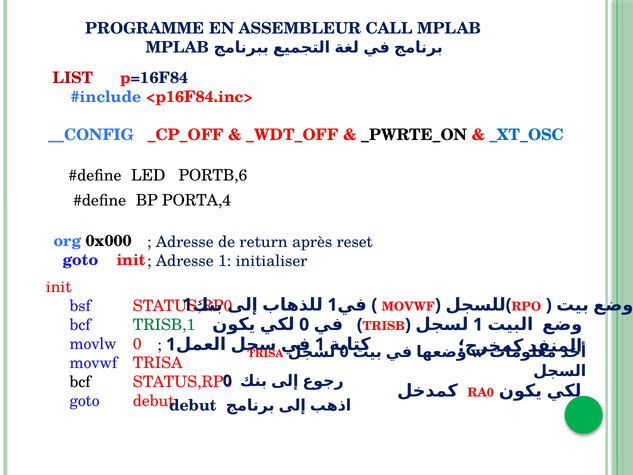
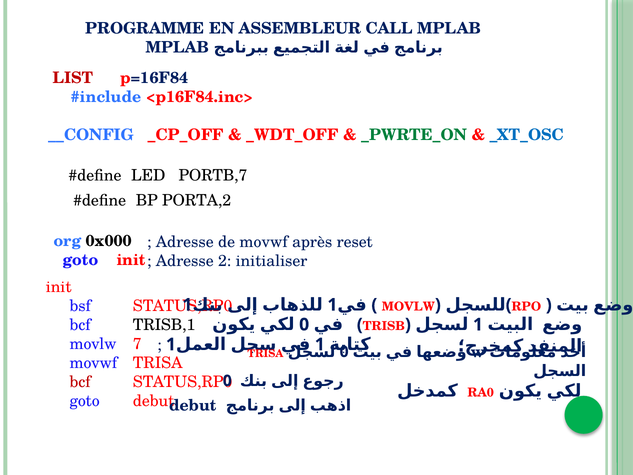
_PWRTE_ON colour: black -> green (414, 135)
PORTB,6: PORTB,6 -> PORTB,7 (213, 175)
PORTA,4: PORTA,4 -> PORTA,2 (197, 201)
de return: return -> movwf (264, 242)
Adresse 1: 1 -> 2 (225, 261)
MOVWF: MOVWF -> MOVLW (408, 306)
TRISB,1 colour: green -> black (164, 325)
movlw 0: 0 -> 7 (137, 344)
bcf colour: black -> red (80, 382)
